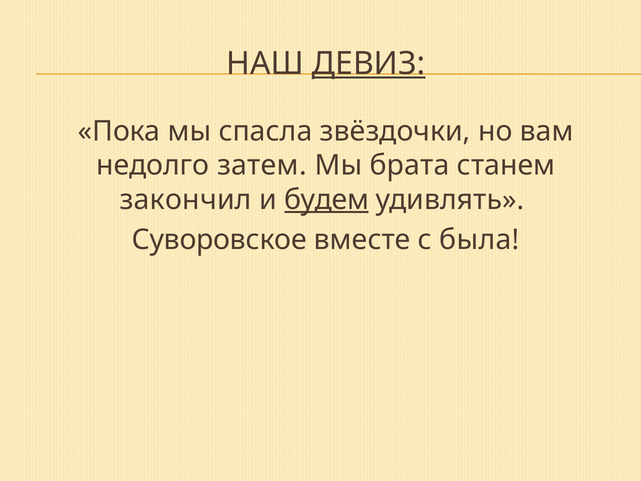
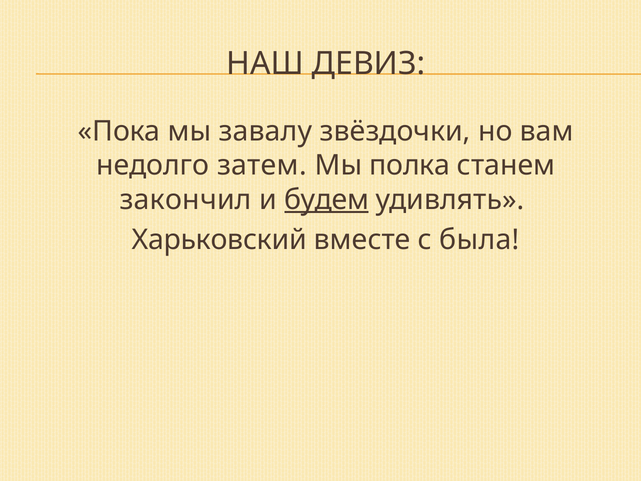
ДЕВИЗ underline: present -> none (369, 64)
спасла: спасла -> завалу (265, 131)
брата: брата -> полка (410, 165)
Суворовское: Суворовское -> Харьковский (219, 239)
